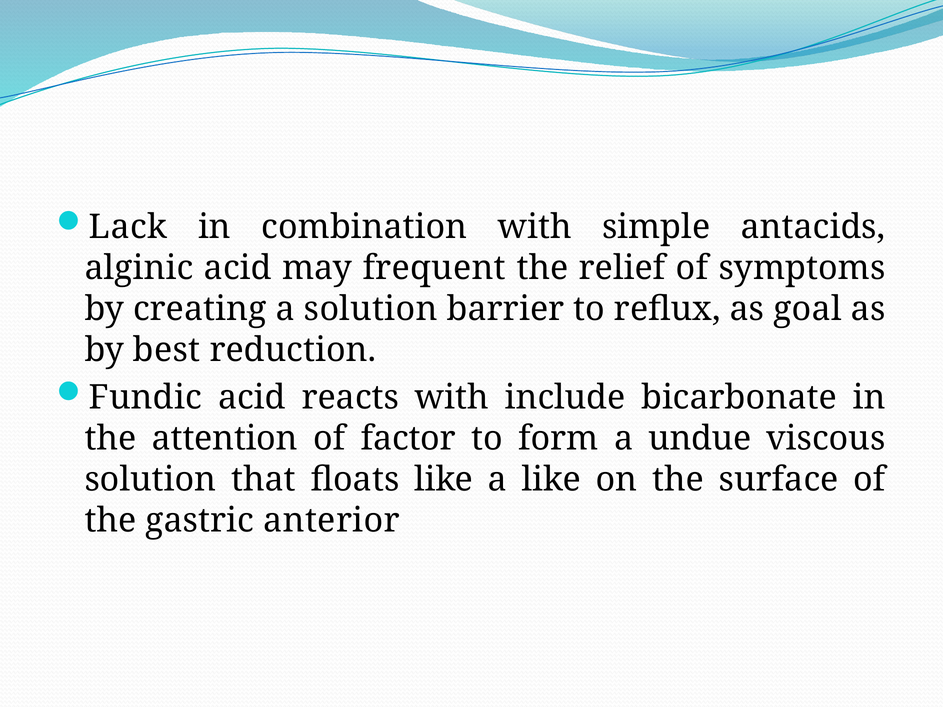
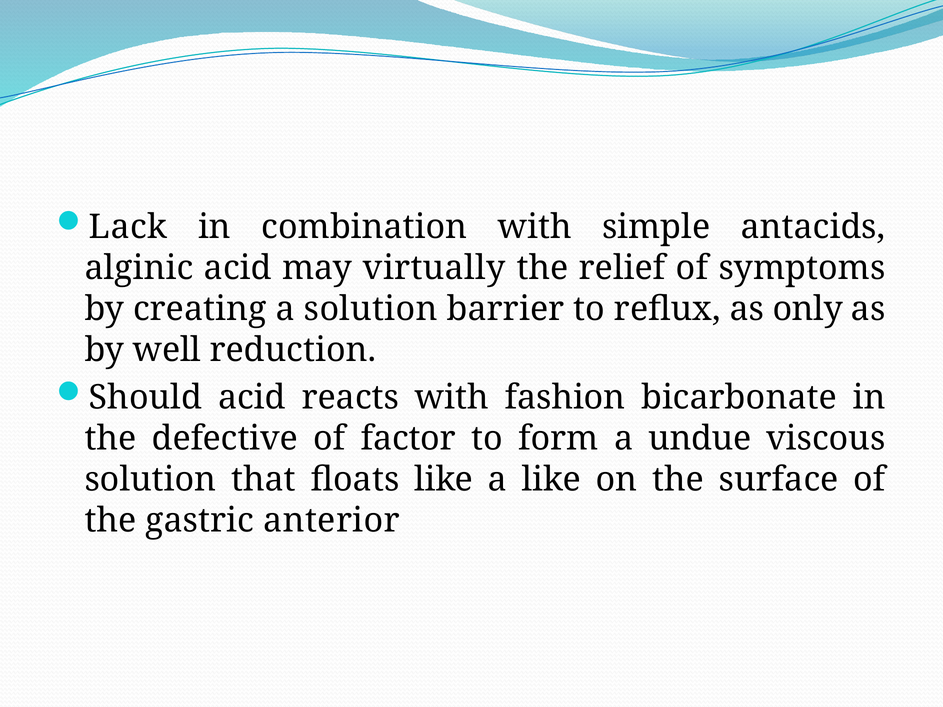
frequent: frequent -> virtually (434, 268)
goal: goal -> only (808, 309)
best: best -> well (167, 350)
Fundic: Fundic -> Should (145, 398)
include: include -> fashion (565, 398)
attention: attention -> defective (225, 439)
